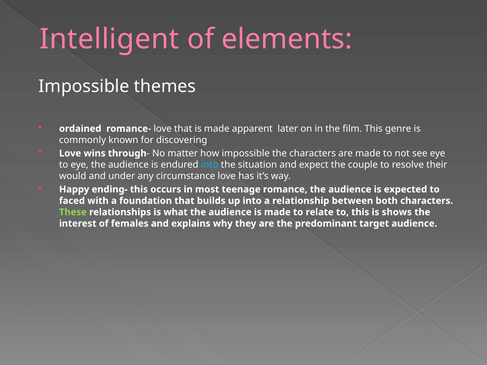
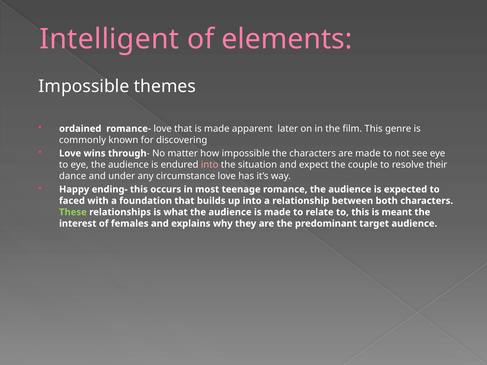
into colour: light blue -> pink (210, 165)
would: would -> dance (73, 176)
shows: shows -> meant (397, 212)
